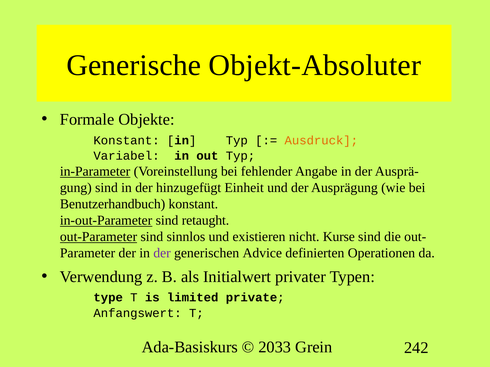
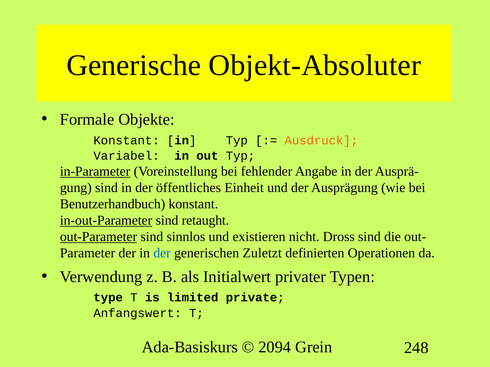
hinzugefügt: hinzugefügt -> öffentliches (189, 188)
Kurse: Kurse -> Dross (339, 237)
der colour: purple -> blue (162, 253)
Advice: Advice -> Zuletzt (262, 253)
2033: 2033 -> 2094 (275, 348)
242: 242 -> 248 (416, 348)
